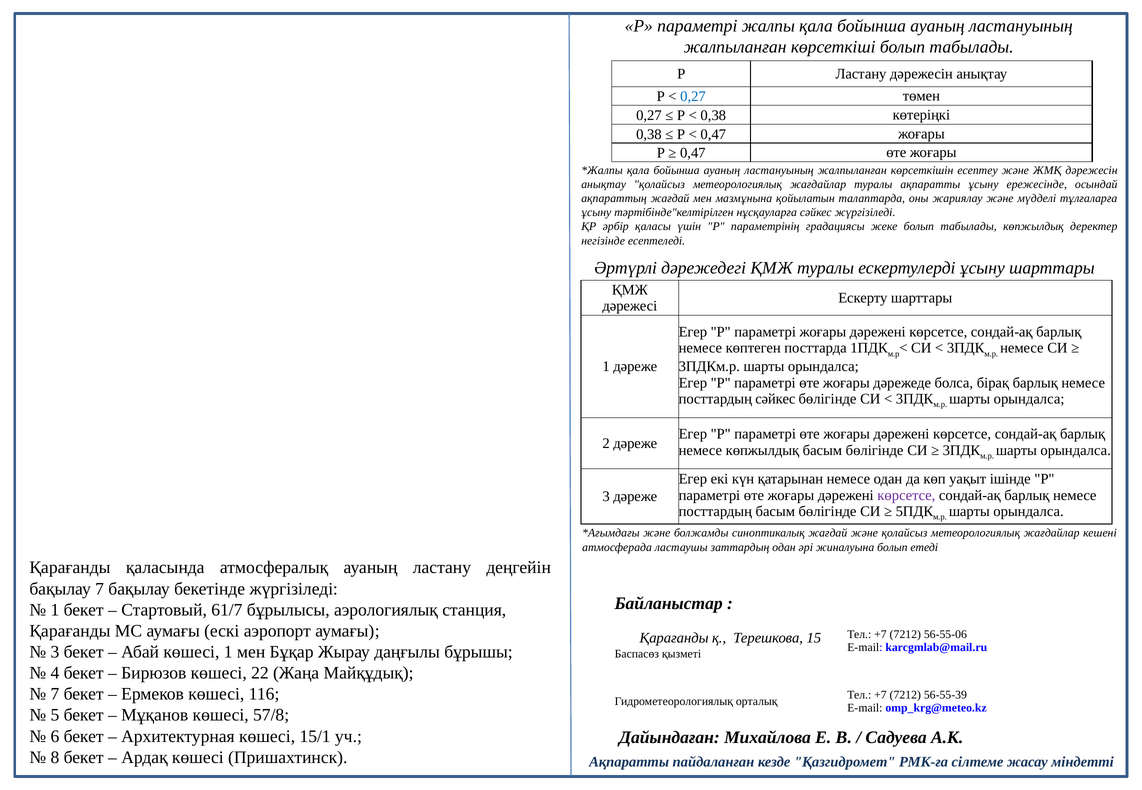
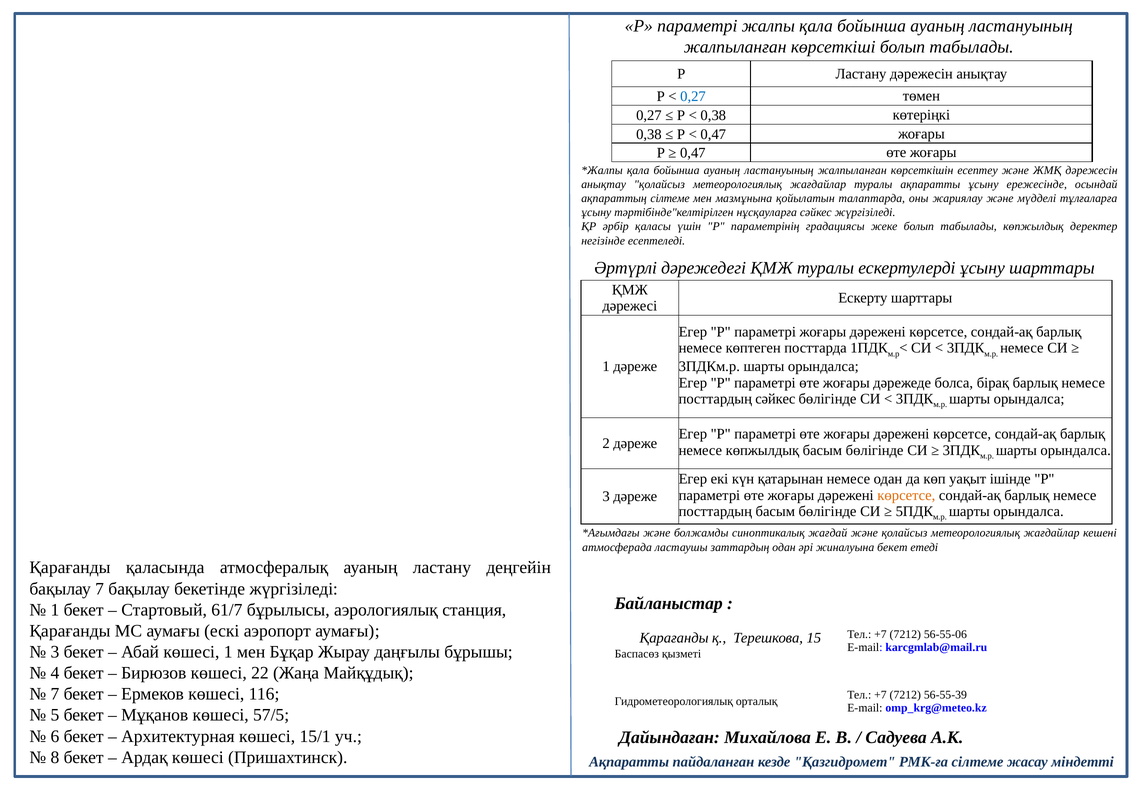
ақпараттың жағдай: жағдай -> сілтеме (670, 199)
көрсетсе colour: purple -> orange (906, 496)
жиналуына болып: болып -> бекет (892, 548)
57/8: 57/8 -> 57/5 (271, 716)
